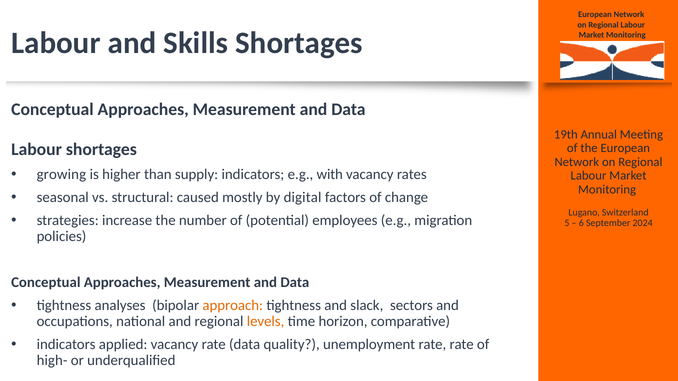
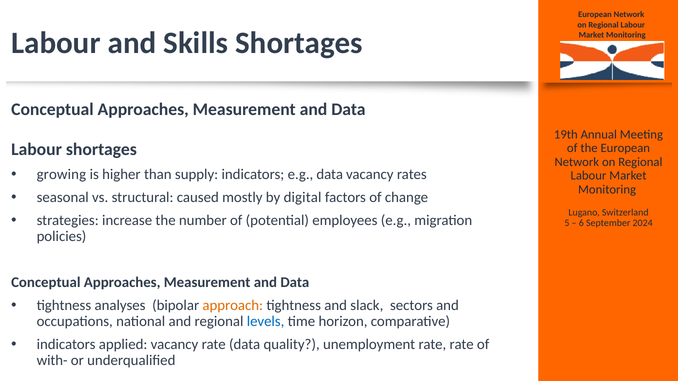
e.g with: with -> data (330, 174)
levels colour: orange -> blue (266, 322)
high-: high- -> with- (52, 361)
